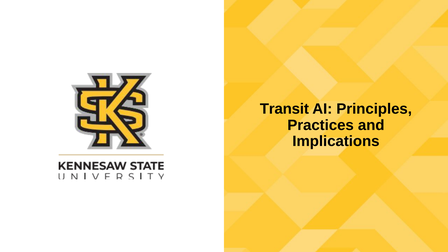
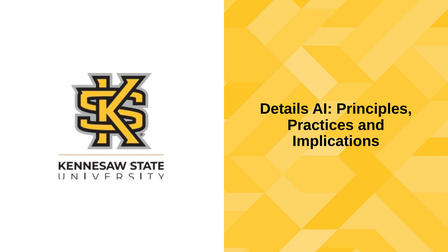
Transit: Transit -> Details (284, 109)
